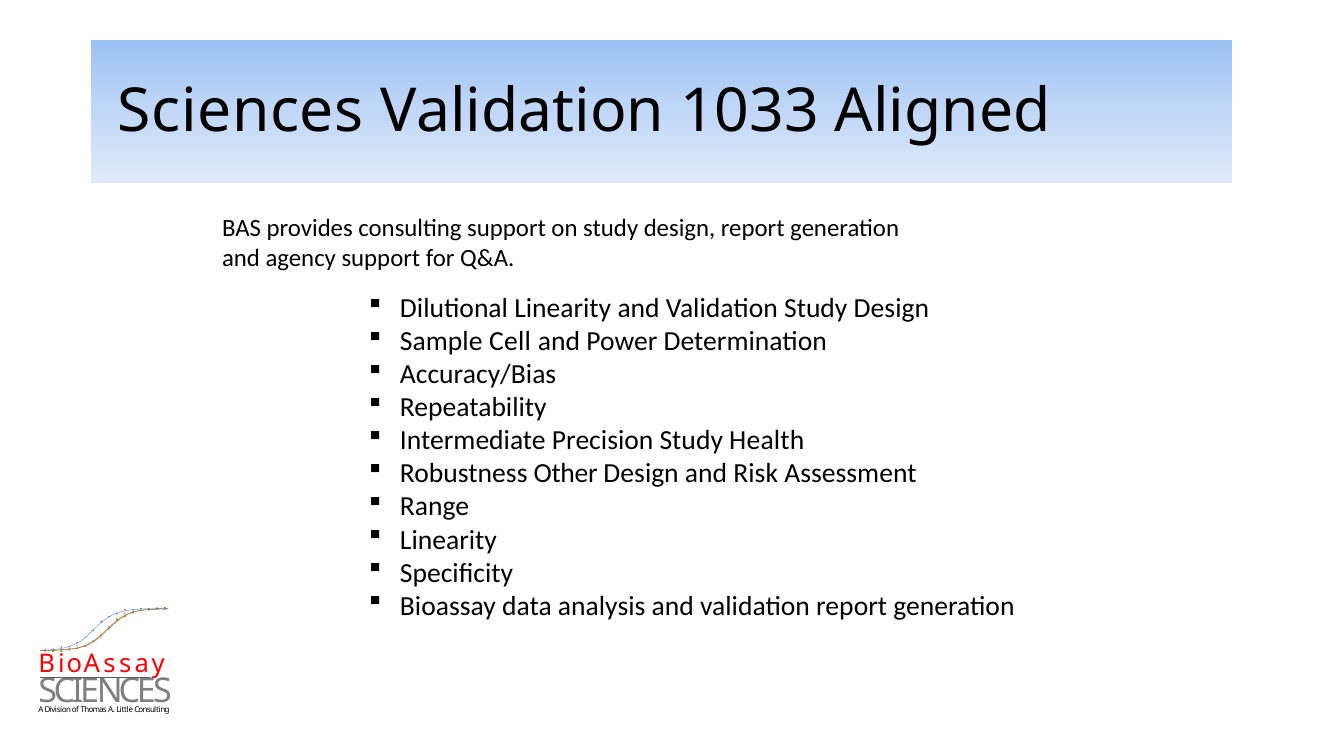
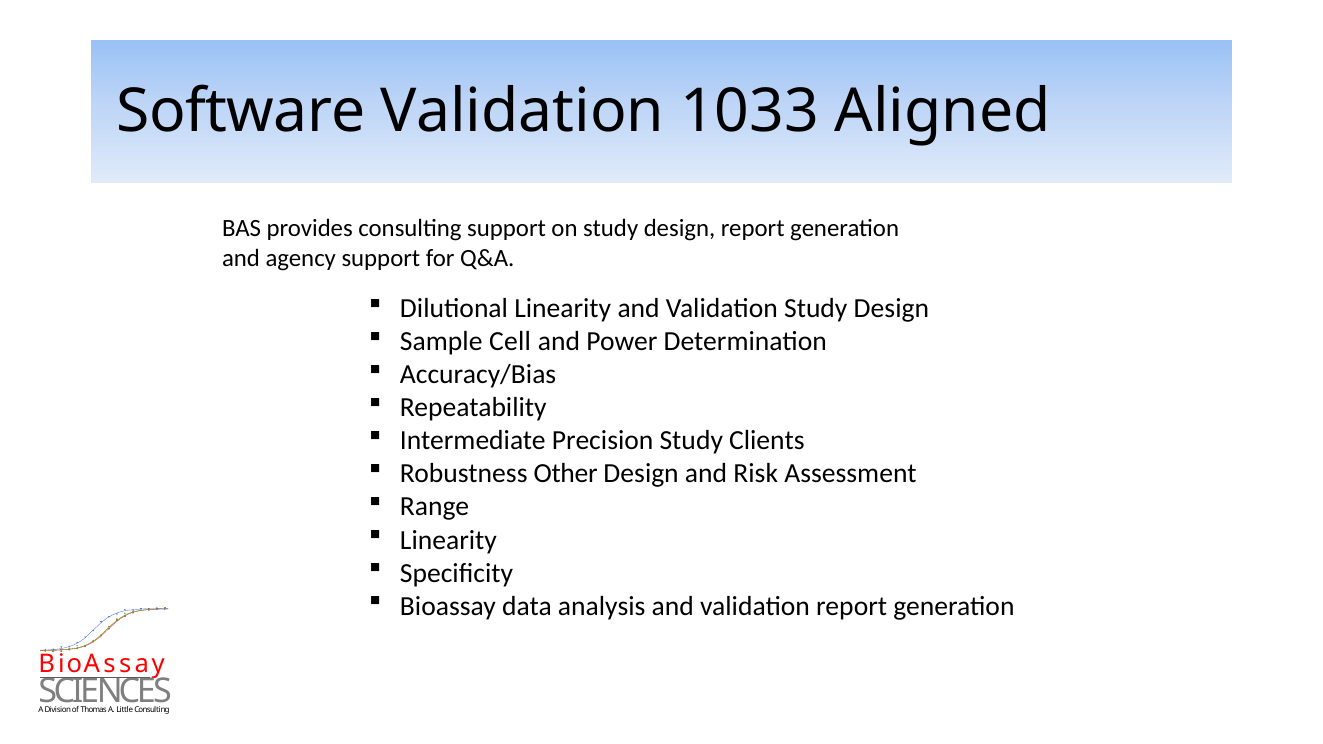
Sciences: Sciences -> Software (241, 111)
Health: Health -> Clients (767, 441)
